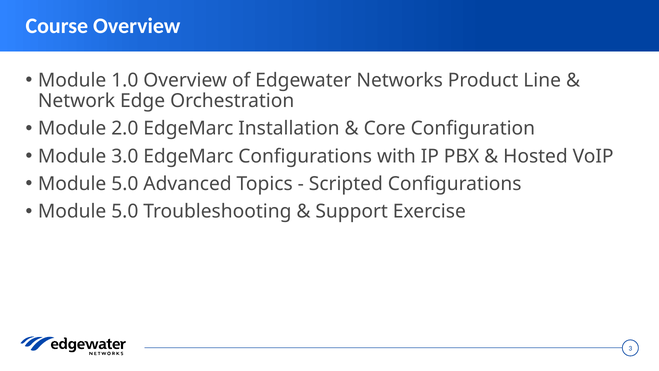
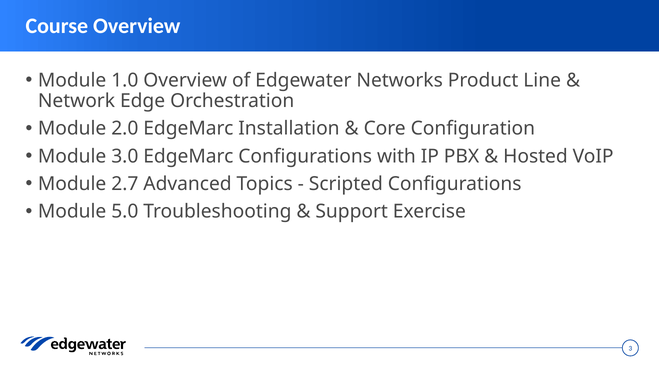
5.0: 5.0 -> 2.7 (125, 184)
